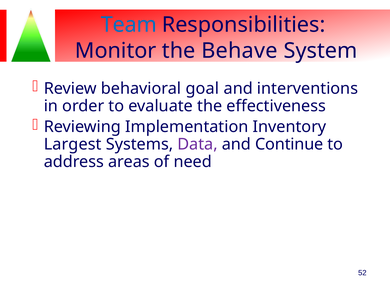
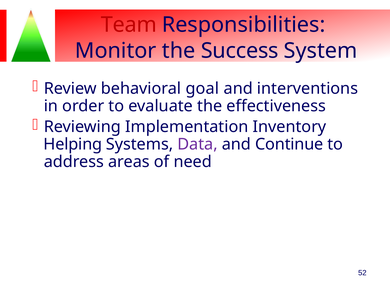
Team colour: blue -> red (129, 25)
Behave: Behave -> Success (240, 51)
Largest: Largest -> Helping (73, 145)
